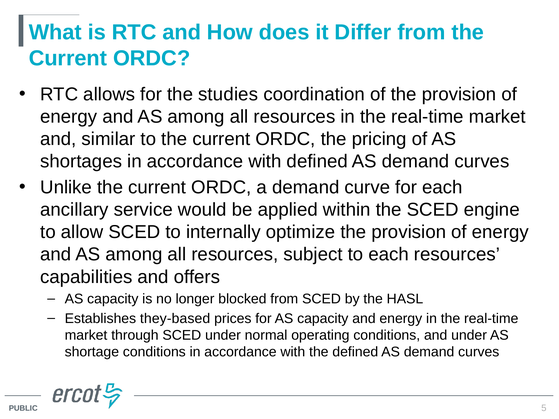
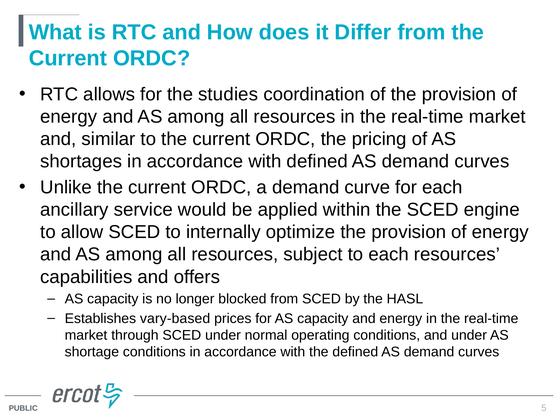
they-based: they-based -> vary-based (175, 319)
